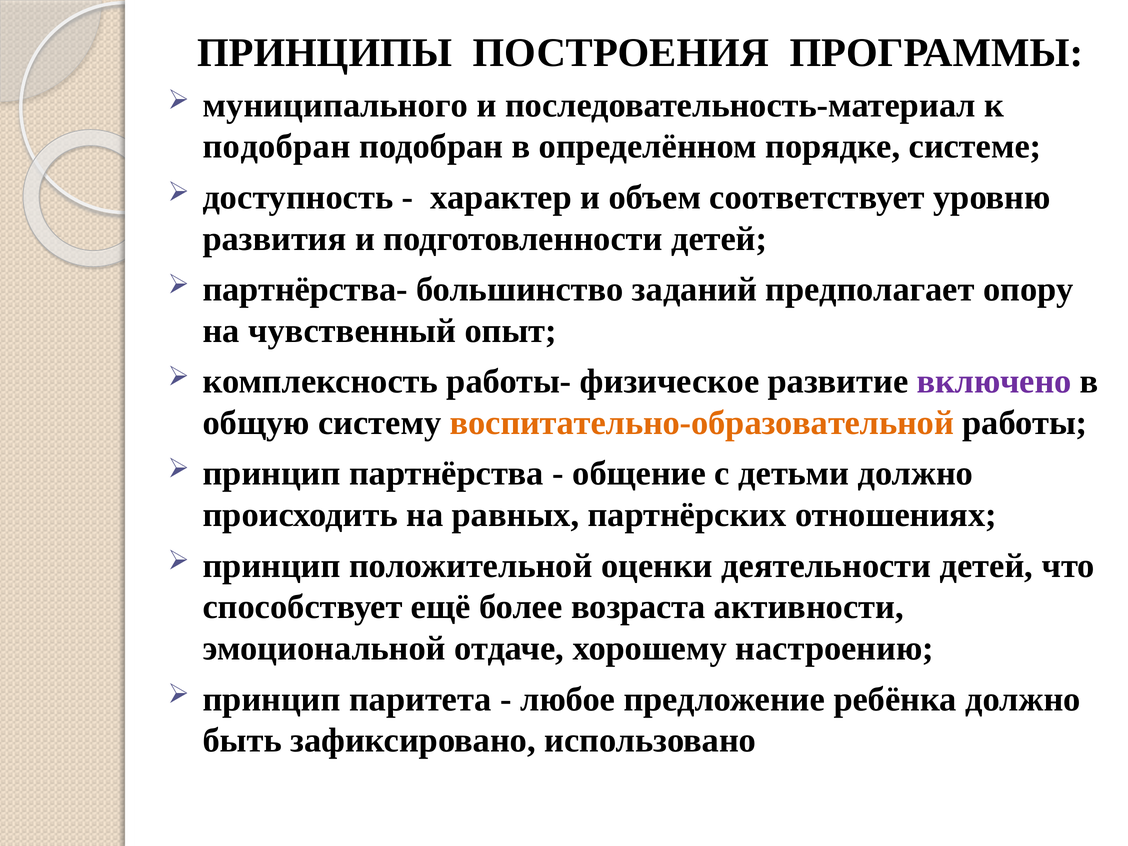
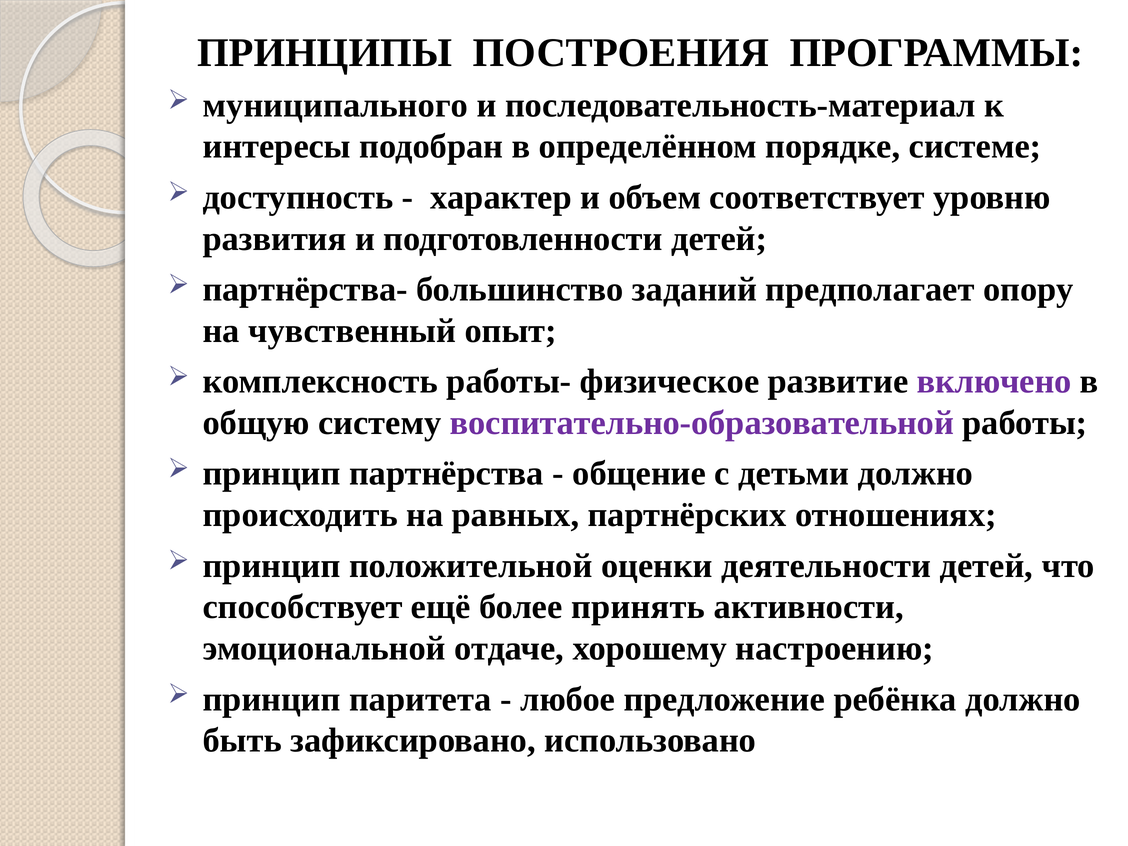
подобран: подобран -> интересы (277, 147)
воспитательно-образовательной colour: orange -> purple (702, 423)
возраста: возраста -> принять (638, 607)
